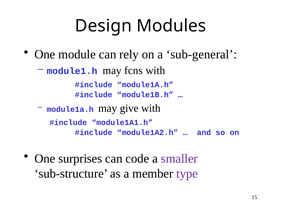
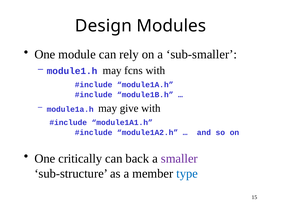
sub-general: sub-general -> sub-smaller (202, 54)
surprises: surprises -> critically (80, 158)
code: code -> back (137, 158)
type colour: purple -> blue (187, 173)
